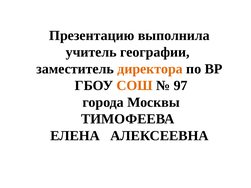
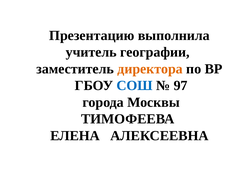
СОШ colour: orange -> blue (135, 86)
